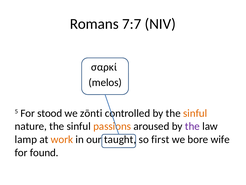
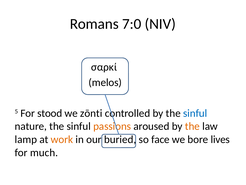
7:7: 7:7 -> 7:0 (132, 24)
sinful colour: orange -> blue (195, 113)
the colour: purple -> orange (192, 126)
taught: taught -> buried (120, 139)
first: first -> face (160, 139)
wife: wife -> lives (220, 139)
found: found -> much (44, 152)
